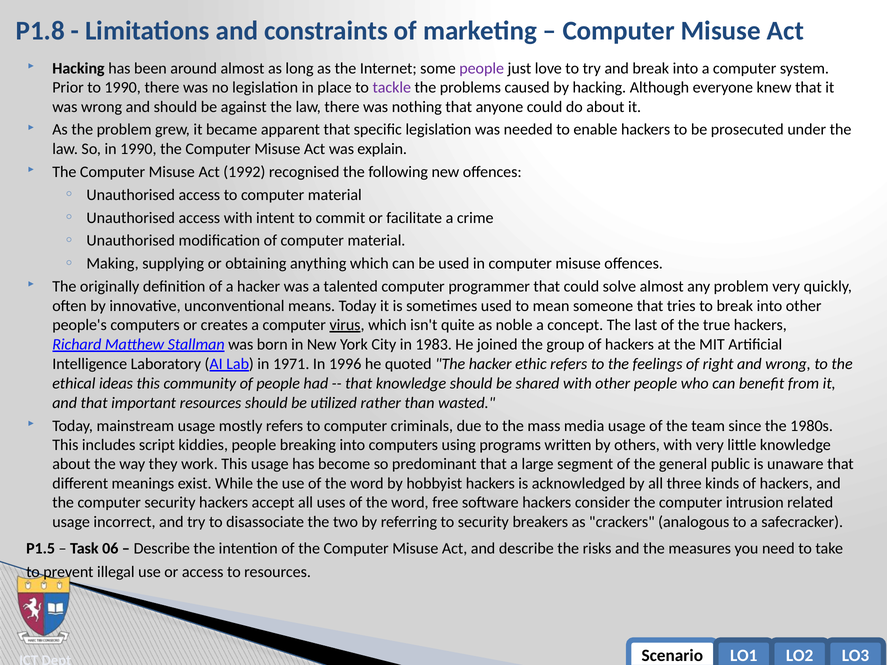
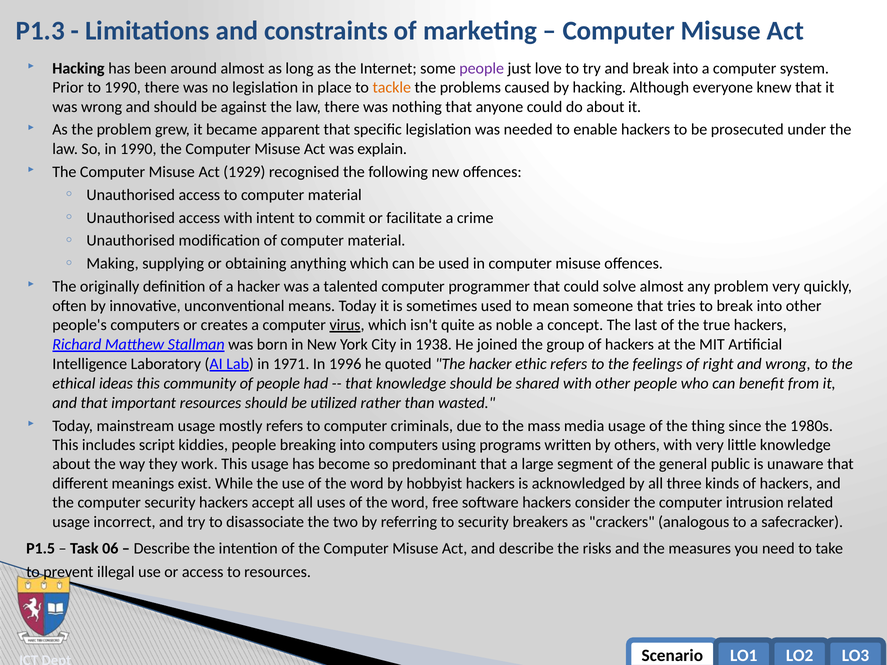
P1.8: P1.8 -> P1.3 (40, 31)
tackle colour: purple -> orange (392, 88)
1992: 1992 -> 1929 (244, 172)
1983: 1983 -> 1938 (434, 345)
team: team -> thing (708, 426)
